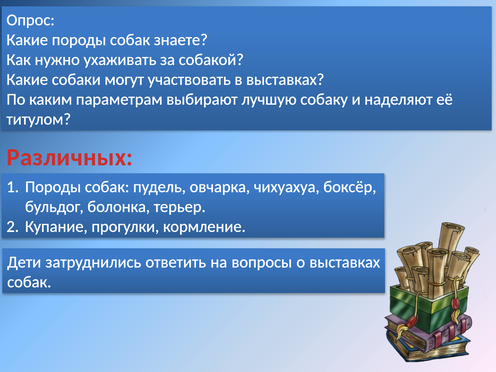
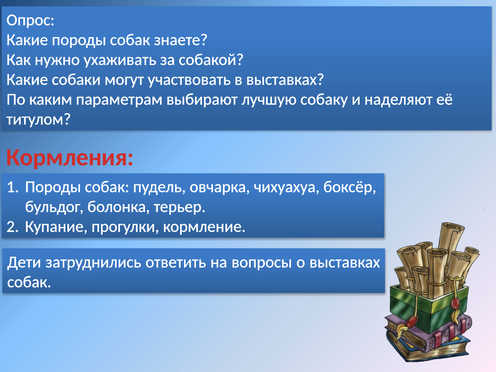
Различных: Различных -> Кормления (70, 157)
